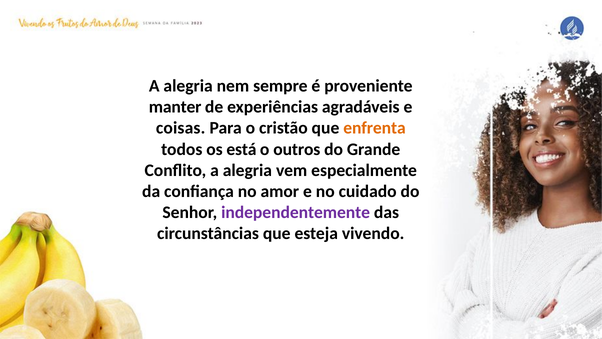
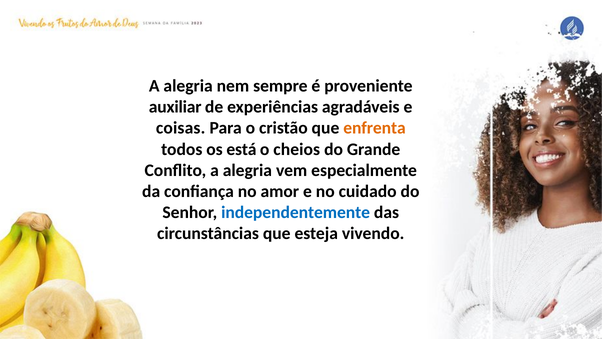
manter: manter -> auxiliar (175, 107)
outros: outros -> cheios (297, 149)
independentemente colour: purple -> blue (296, 212)
